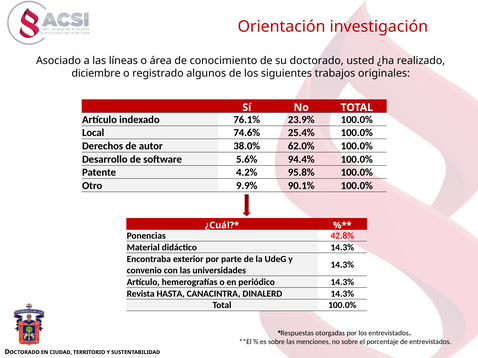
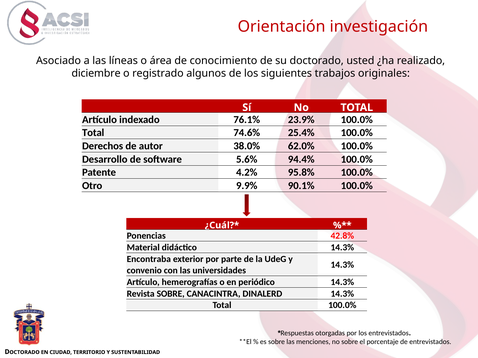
Local: Local -> Total (93, 133)
Revista HASTA: HASTA -> SOBRE (171, 294)
